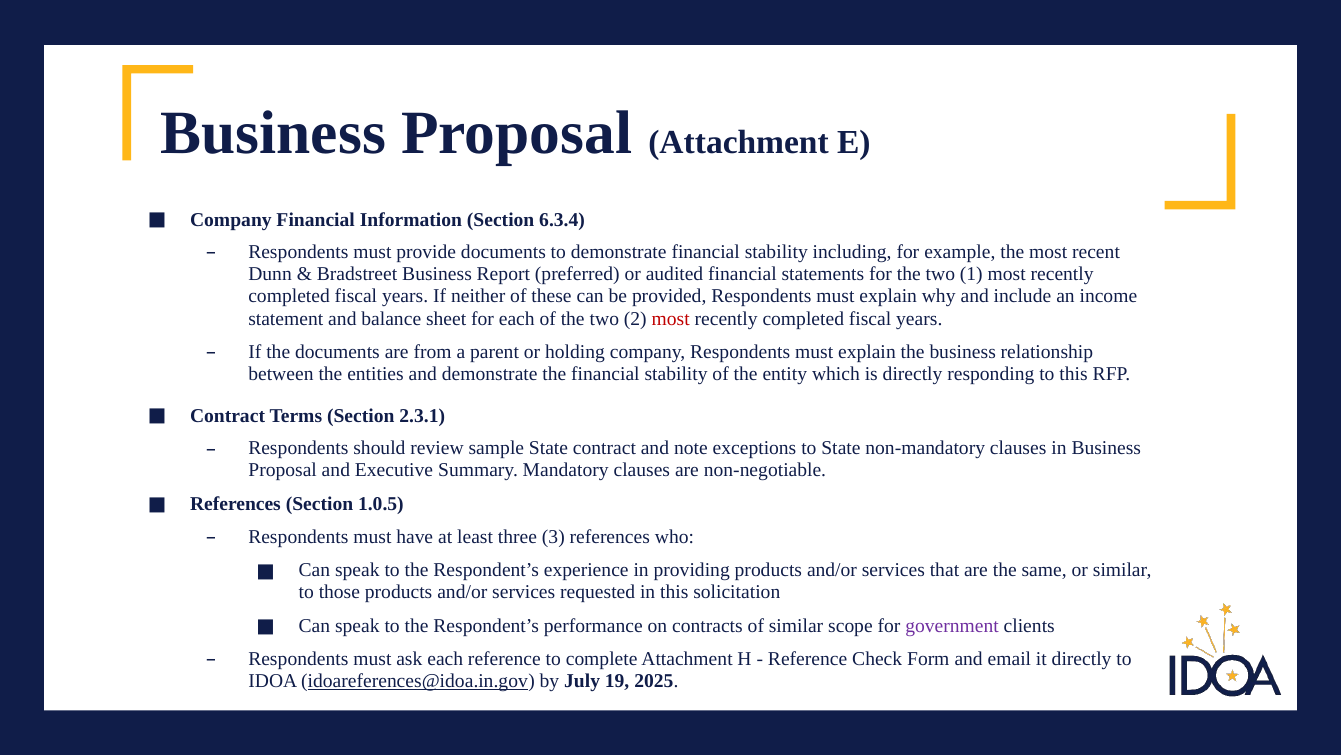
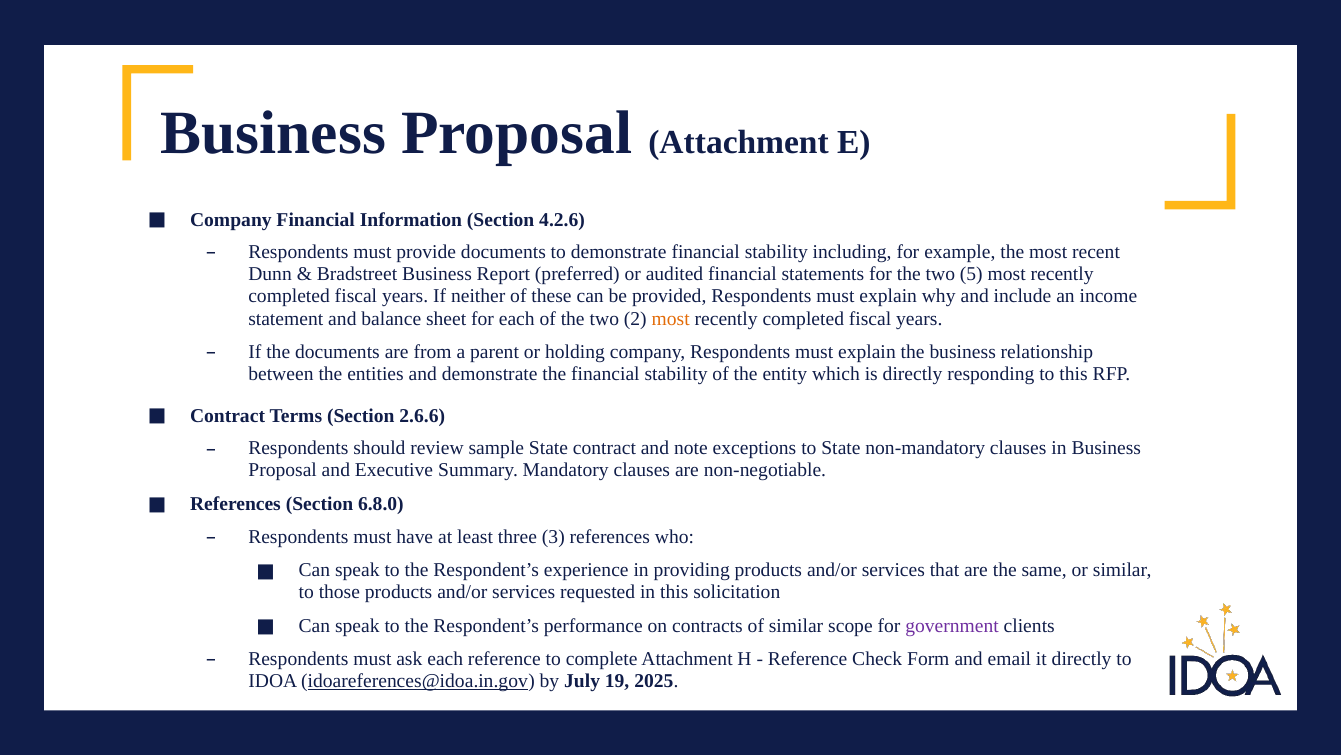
6.3.4: 6.3.4 -> 4.2.6 (562, 220)
1: 1 -> 5 (971, 274)
most colour: red -> orange (671, 318)
2.3.1: 2.3.1 -> 2.6.6 (422, 415)
1.0.5: 1.0.5 -> 6.8.0 (381, 503)
